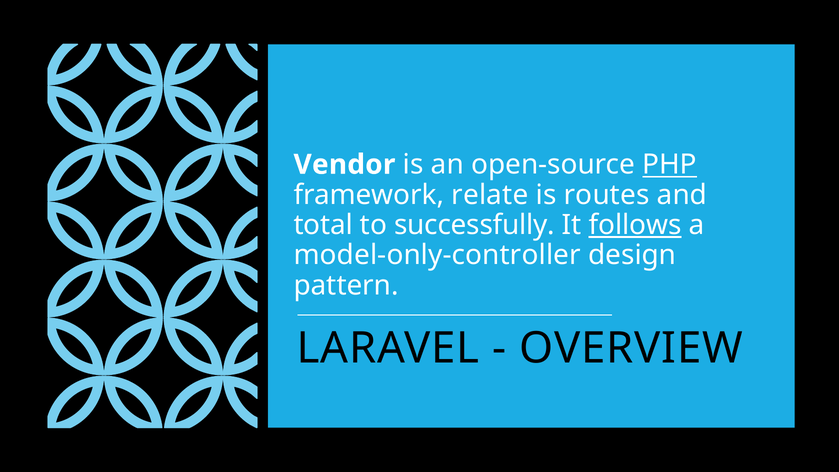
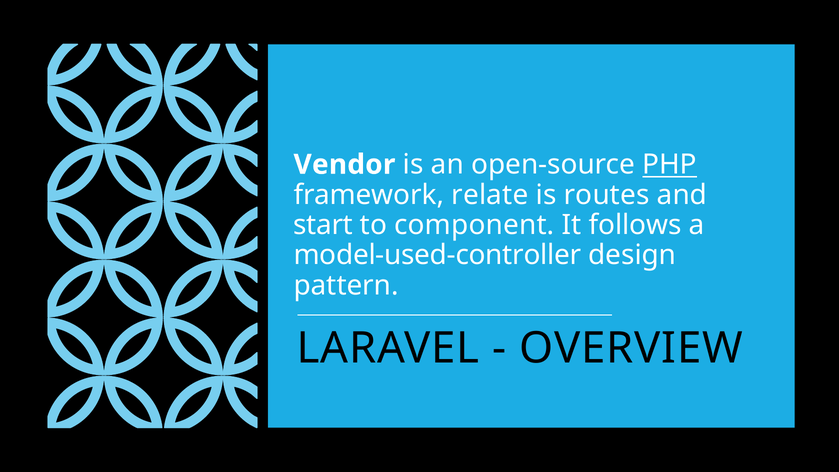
total: total -> start (323, 225)
successfully: successfully -> component (474, 225)
follows underline: present -> none (635, 225)
model-only-controller: model-only-controller -> model-used-controller (437, 255)
